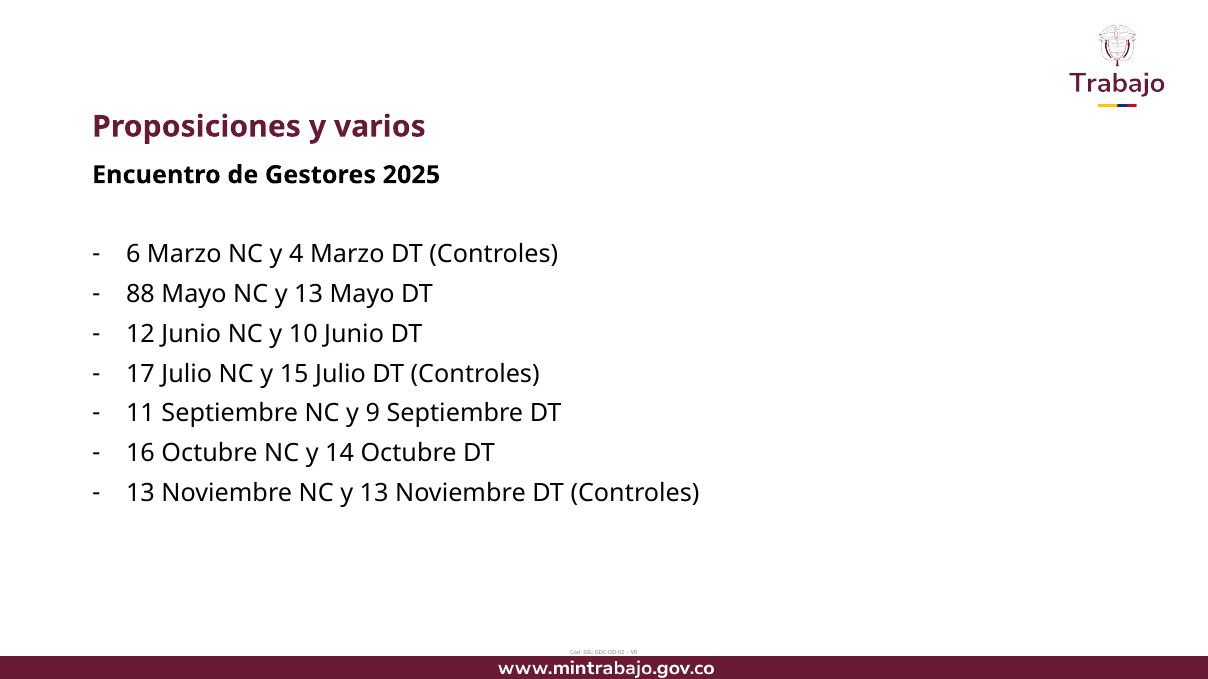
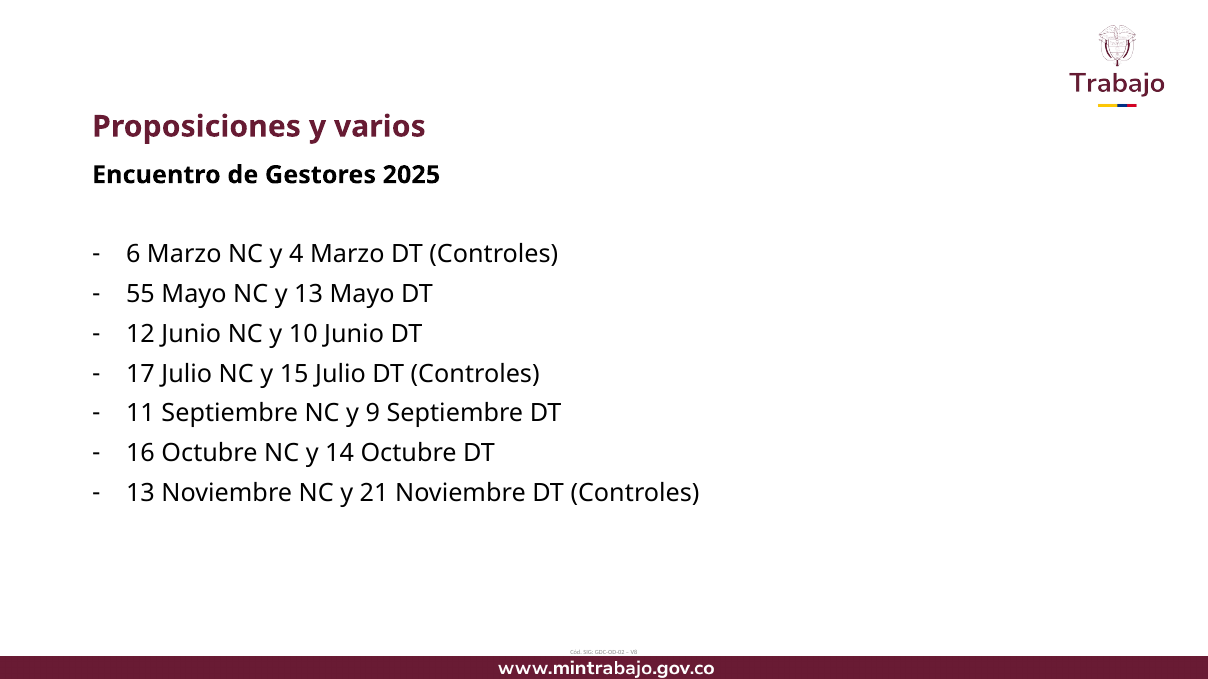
88: 88 -> 55 (140, 294)
Noviembre NC y 13: 13 -> 21 (374, 494)
